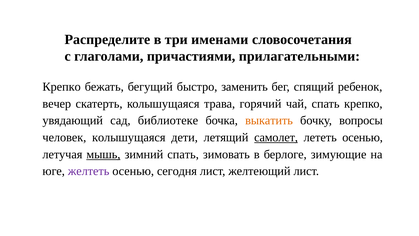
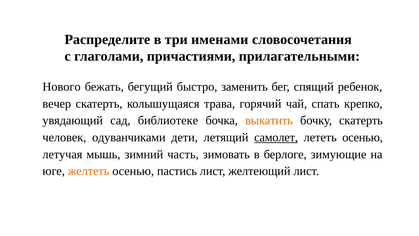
Крепко: Крепко -> Нового (62, 87)
бочку вопросы: вопросы -> скатерть (361, 120)
человек колышущаяся: колышущаяся -> одуванчиками (129, 137)
мышь underline: present -> none (103, 154)
зимний спать: спать -> часть (183, 154)
желтеть colour: purple -> orange (89, 171)
сегодня: сегодня -> пастись (177, 171)
